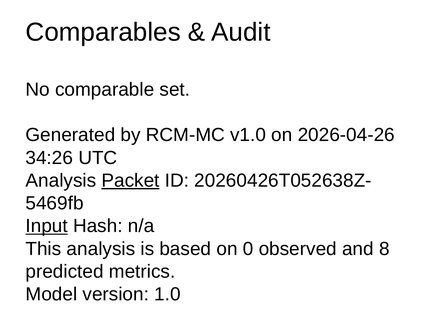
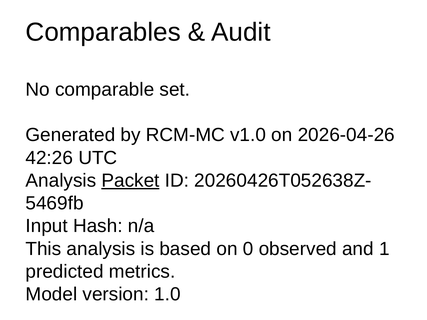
34:26: 34:26 -> 42:26 (49, 158)
Input underline: present -> none (47, 226)
8: 8 -> 1 (384, 249)
